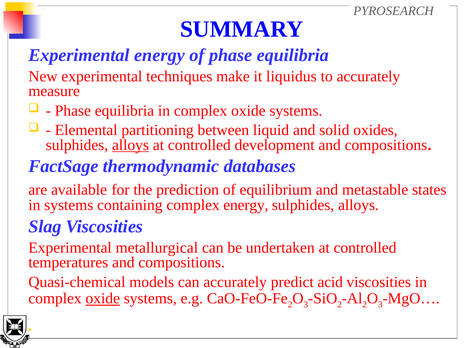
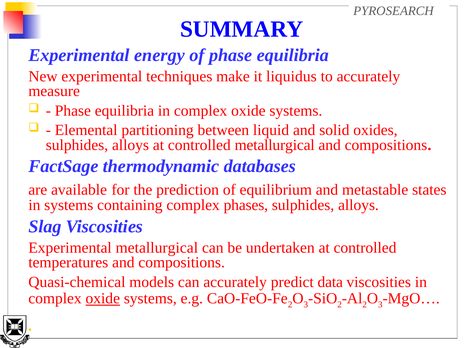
alloys underline: present -> none (131, 145)
controlled development: development -> metallurgical (275, 145)
complex energy: energy -> phases (246, 206)
acid: acid -> data (330, 283)
